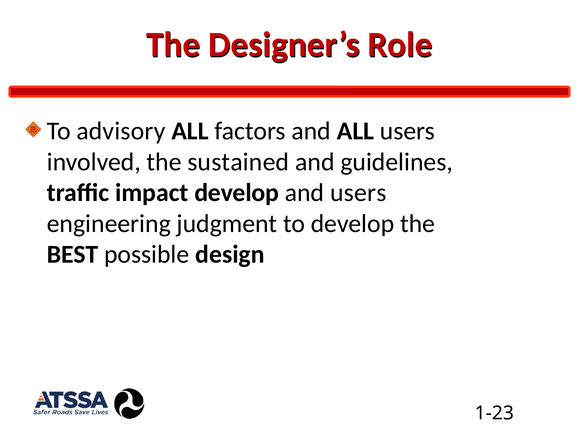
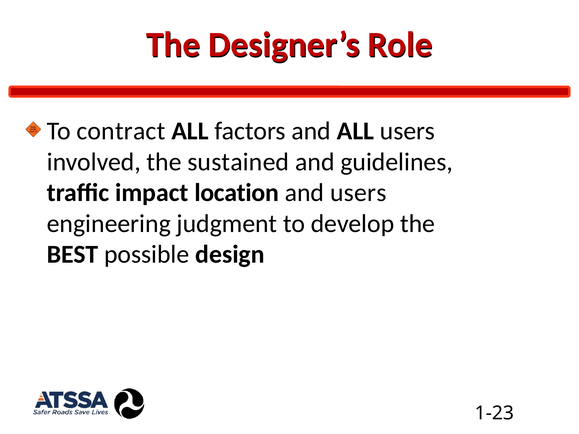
advisory: advisory -> contract (121, 131)
impact develop: develop -> location (237, 193)
